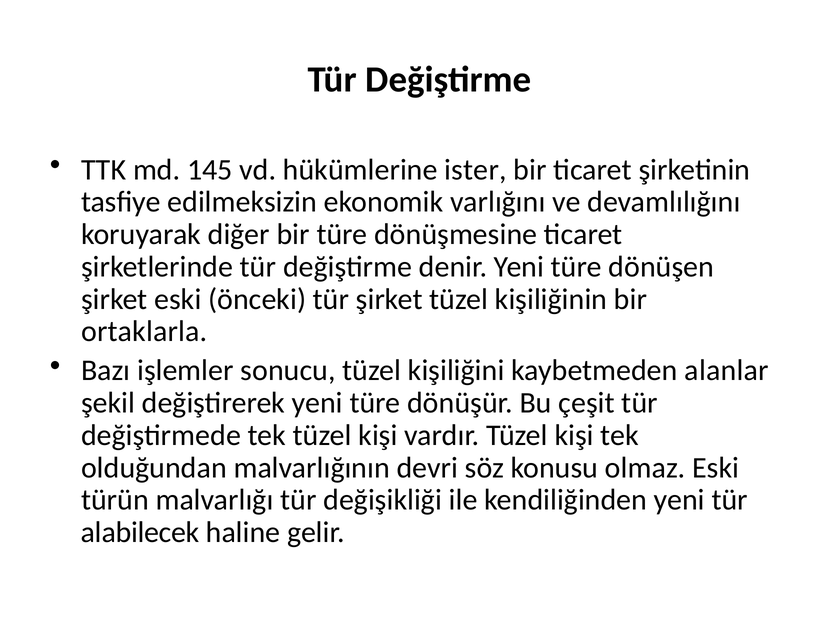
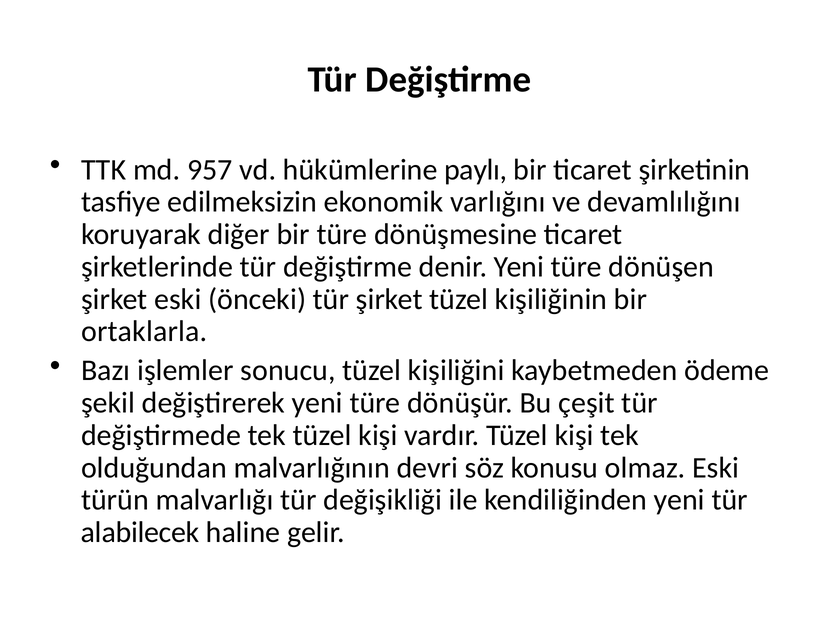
145: 145 -> 957 (210, 170)
ister: ister -> paylı (476, 170)
alanlar: alanlar -> ödeme (727, 371)
